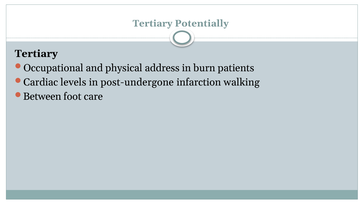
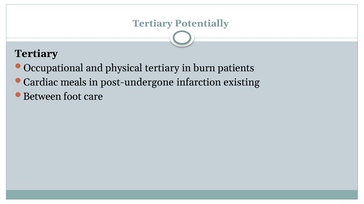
physical address: address -> tertiary (162, 68)
levels: levels -> meals (73, 82)
walking: walking -> existing (242, 82)
